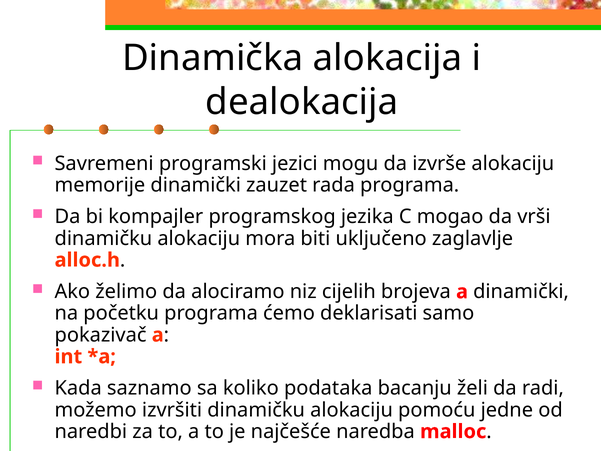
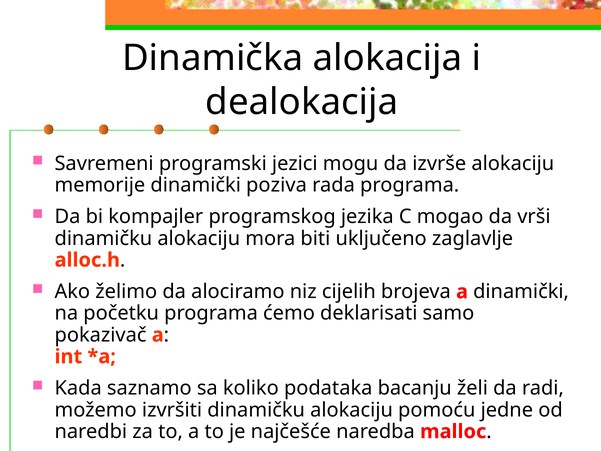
zauzet: zauzet -> poziva (277, 185)
